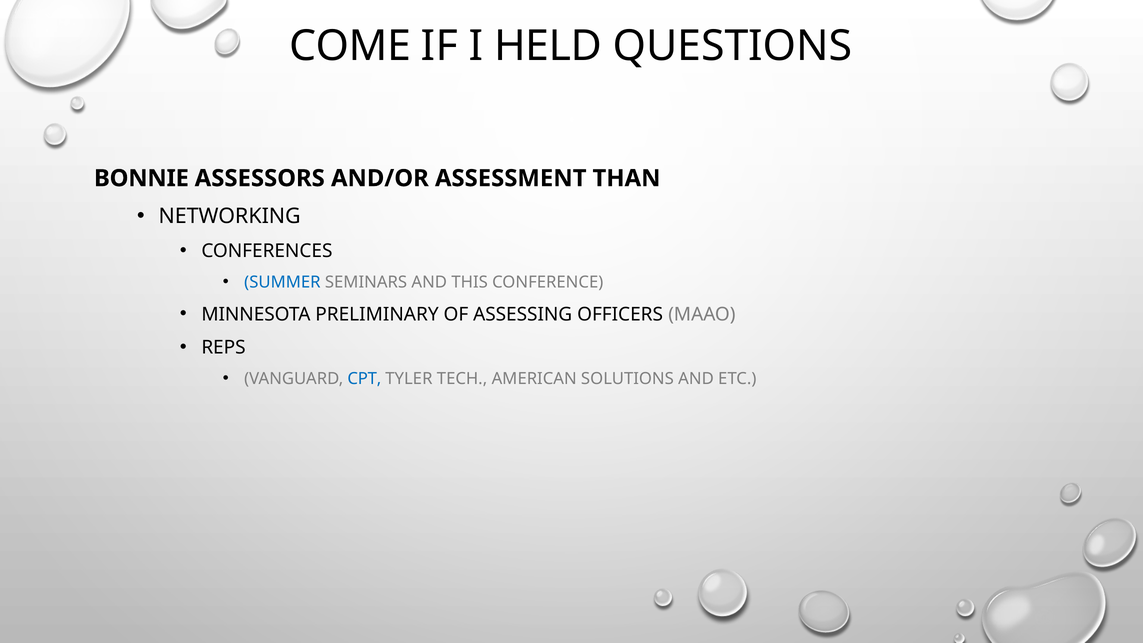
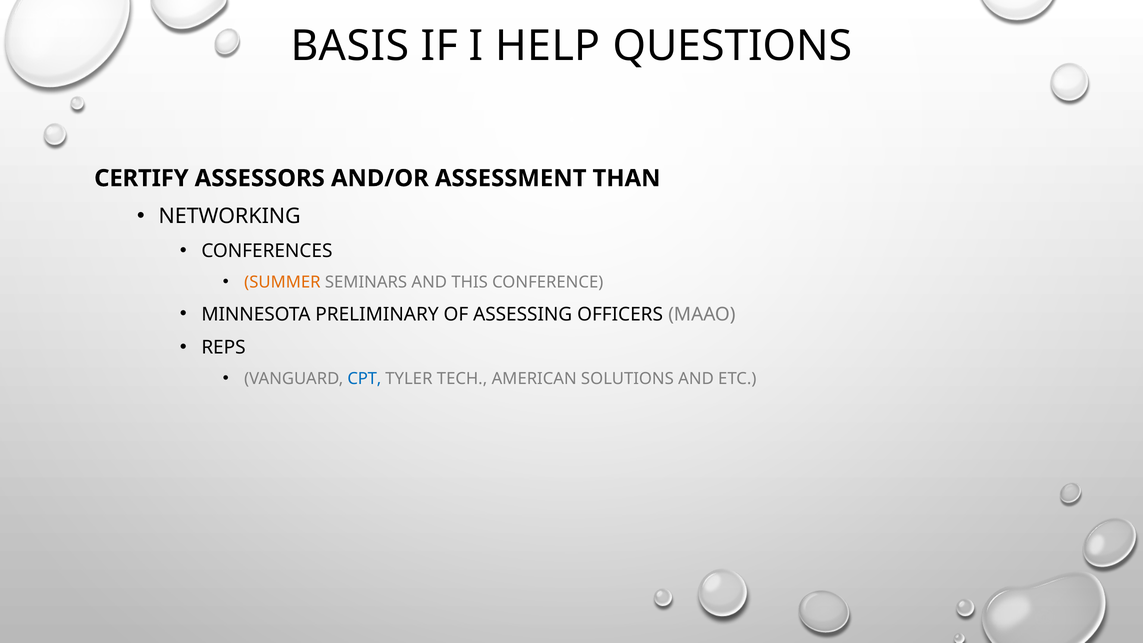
COME: COME -> BASIS (350, 46)
HELD: HELD -> HELP (548, 46)
BONNIE: BONNIE -> CERTIFY (141, 178)
SUMMER colour: blue -> orange (282, 282)
